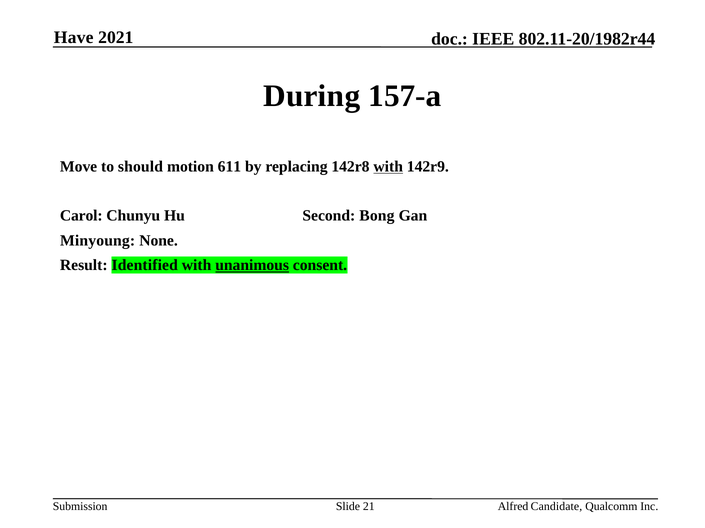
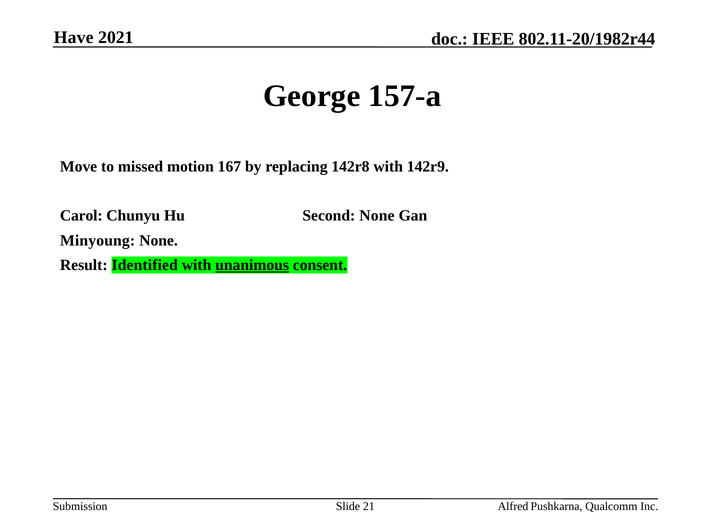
During: During -> George (312, 96)
should: should -> missed (141, 167)
611: 611 -> 167 (229, 167)
with underline: present -> none (388, 167)
Second Bong: Bong -> None (377, 216)
Candidate: Candidate -> Pushkarna (557, 507)
